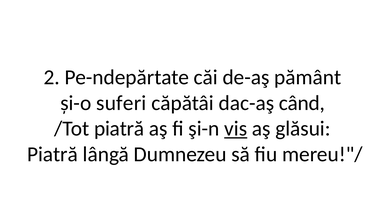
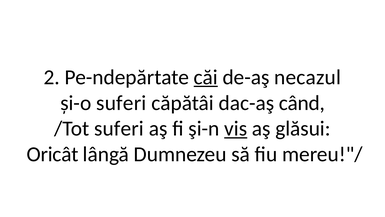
căi underline: none -> present (206, 77)
pământ: pământ -> necazul (308, 77)
/Tot piatră: piatră -> suferi (119, 128)
Piatră: Piatră -> Oricât (53, 154)
